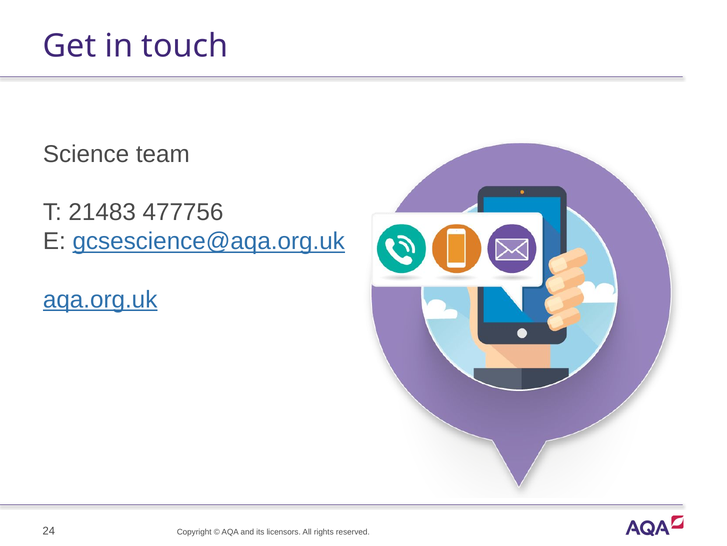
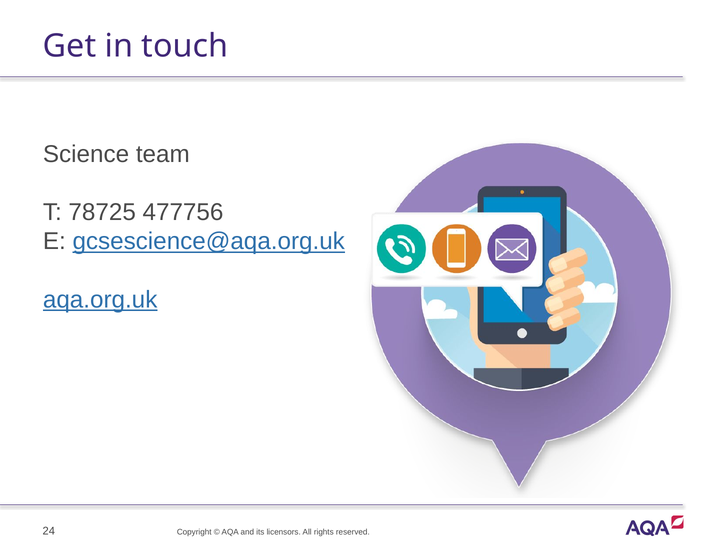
21483: 21483 -> 78725 (102, 212)
